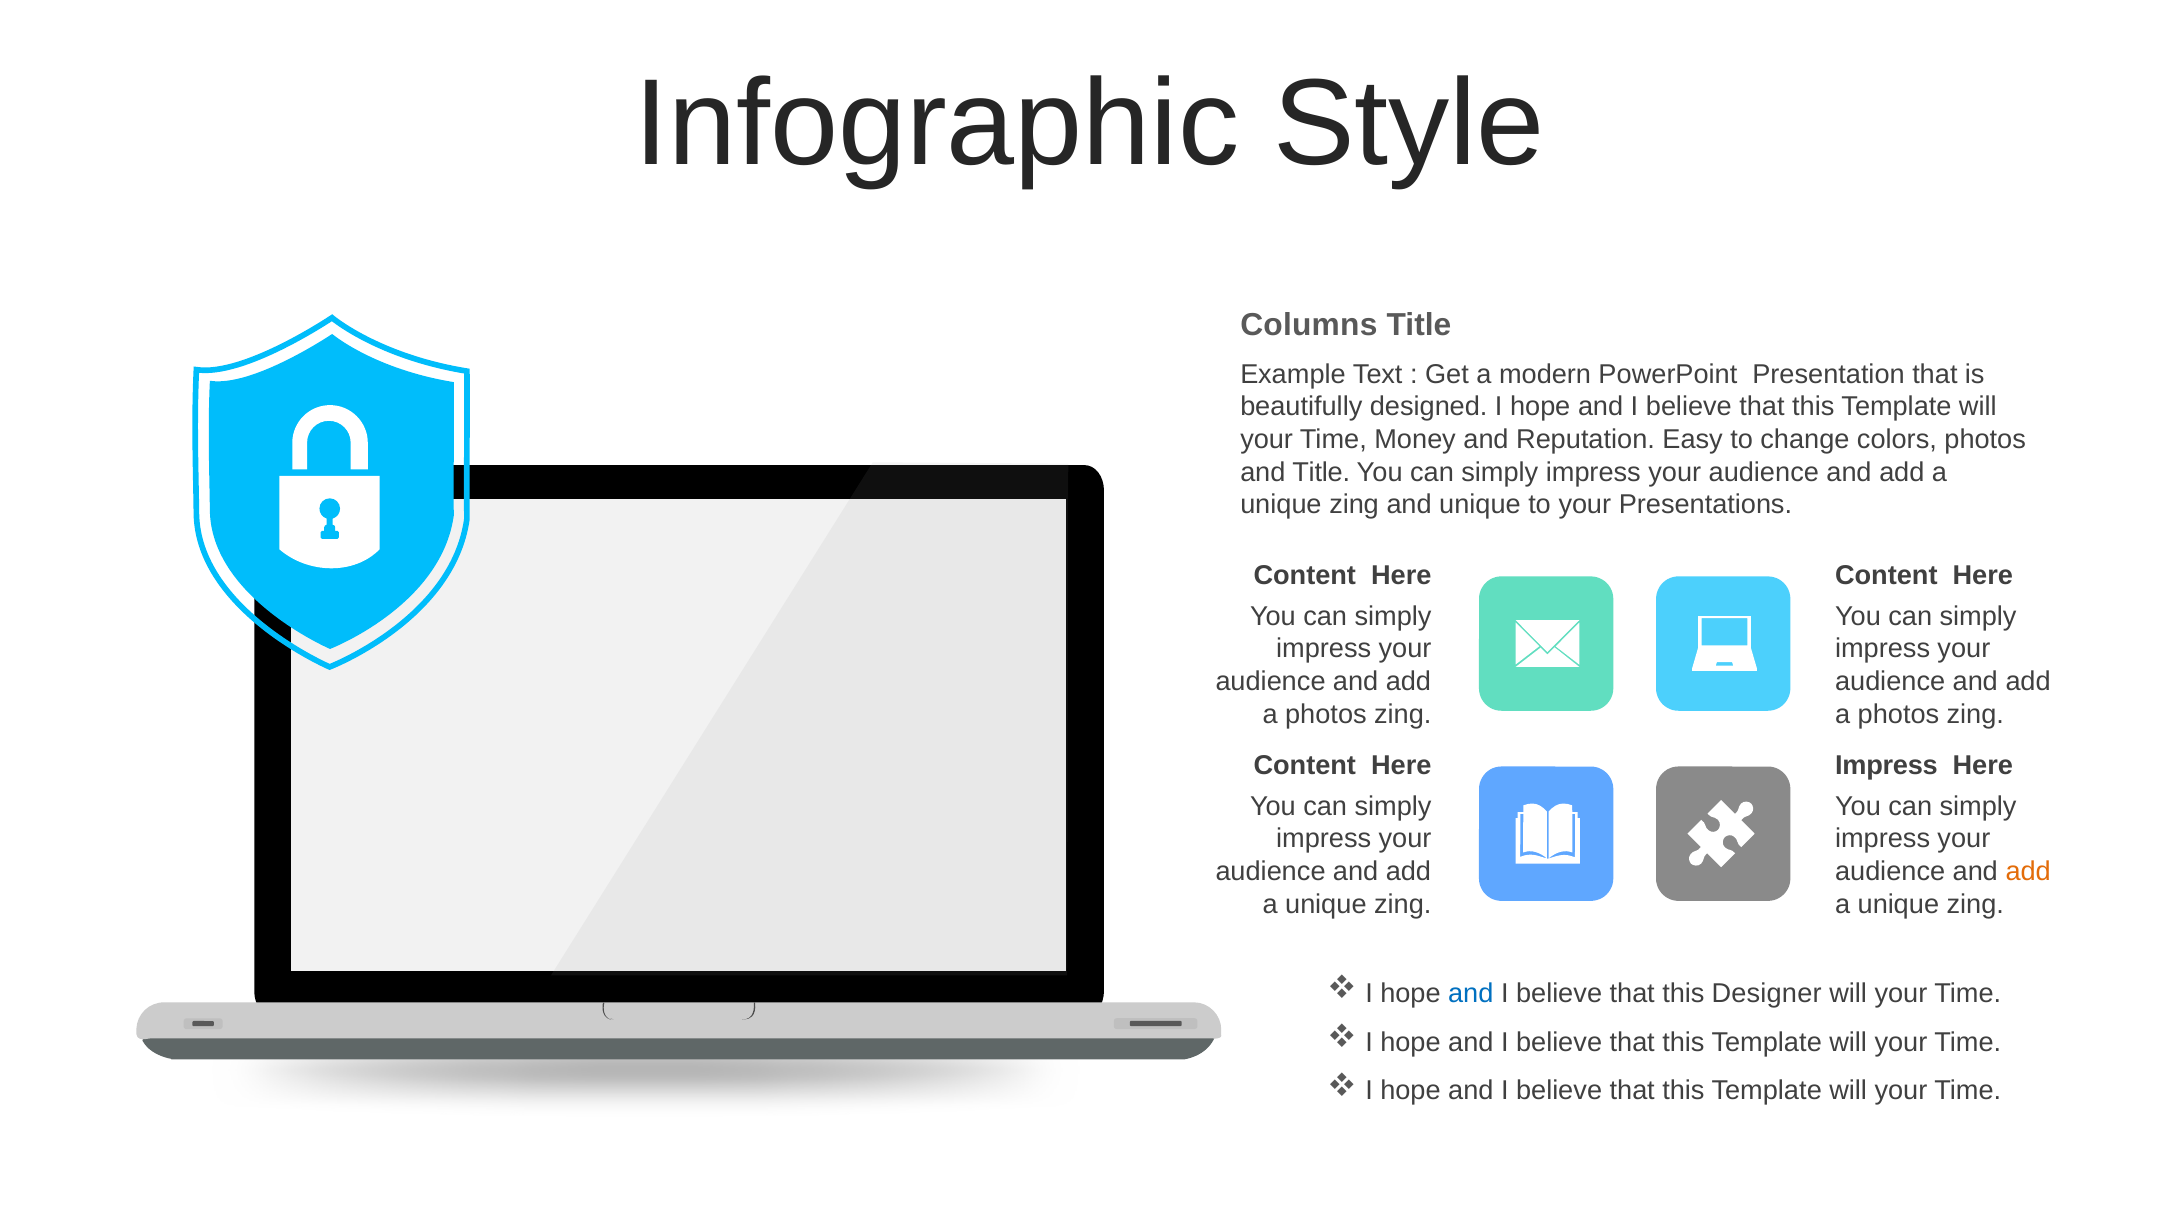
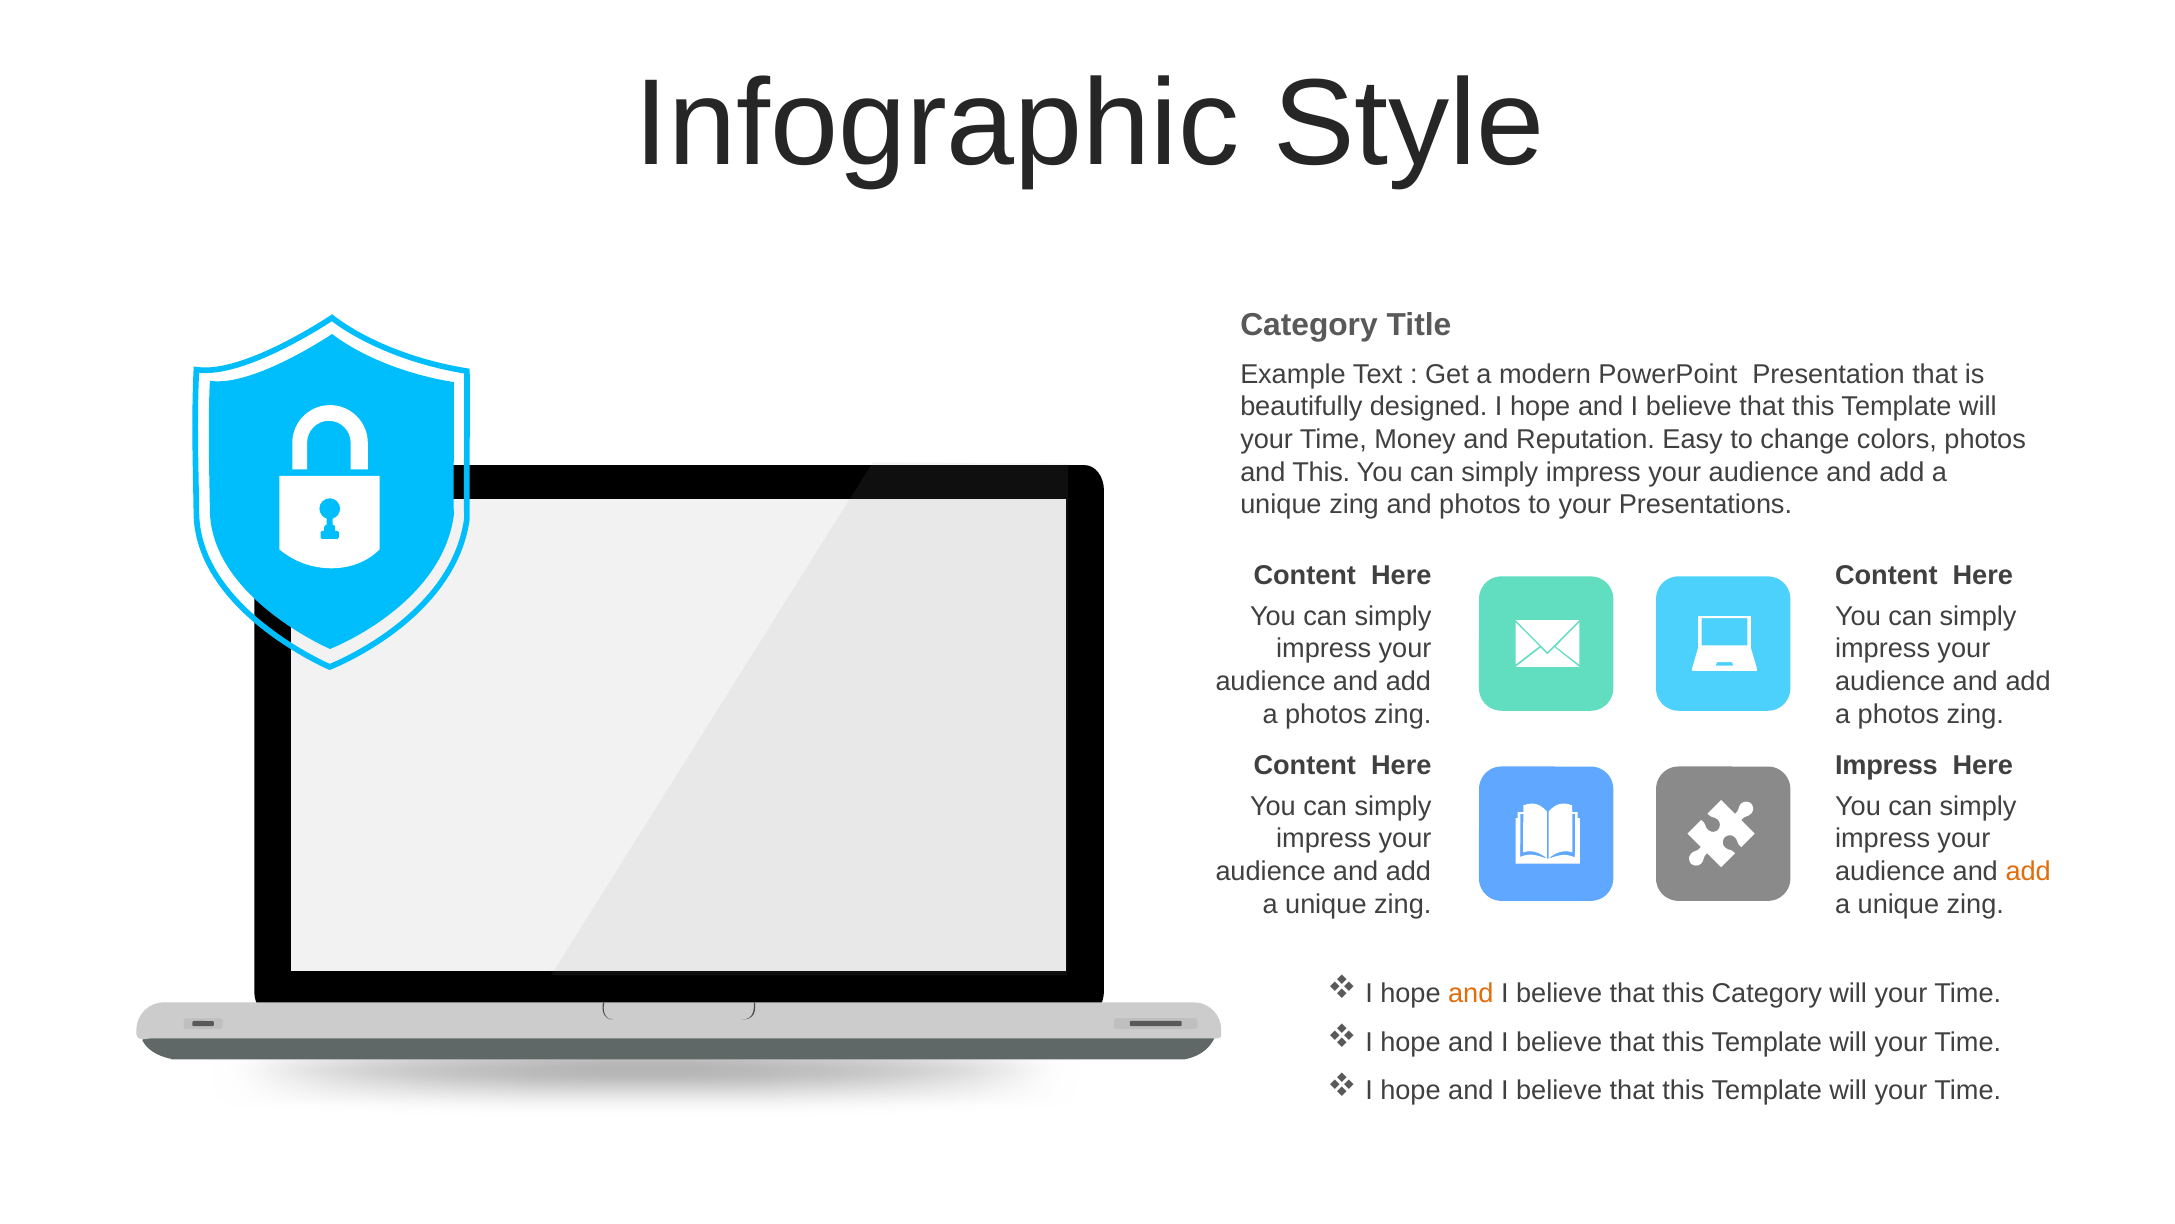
Columns: Columns -> Category (1309, 325)
and Title: Title -> This (1321, 472)
and unique: unique -> photos (1480, 505)
and colour: blue -> orange (1471, 993)
this Designer: Designer -> Category (1767, 993)
